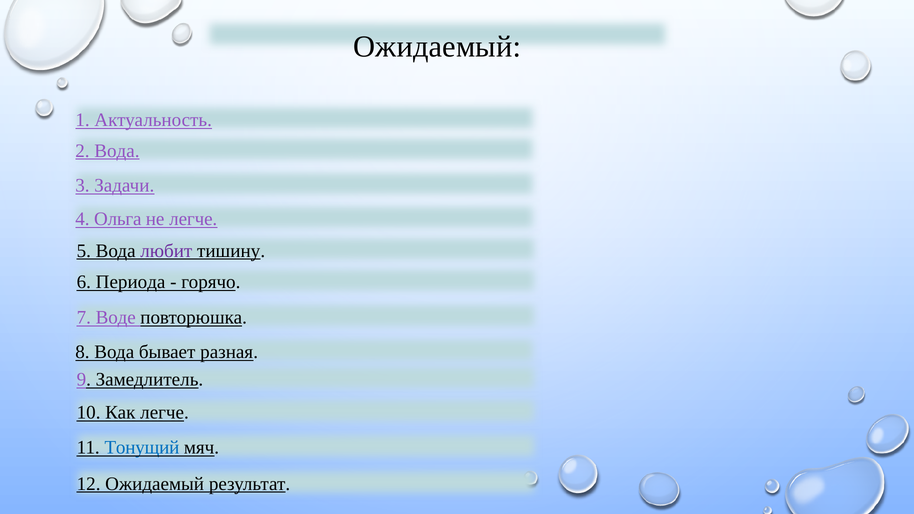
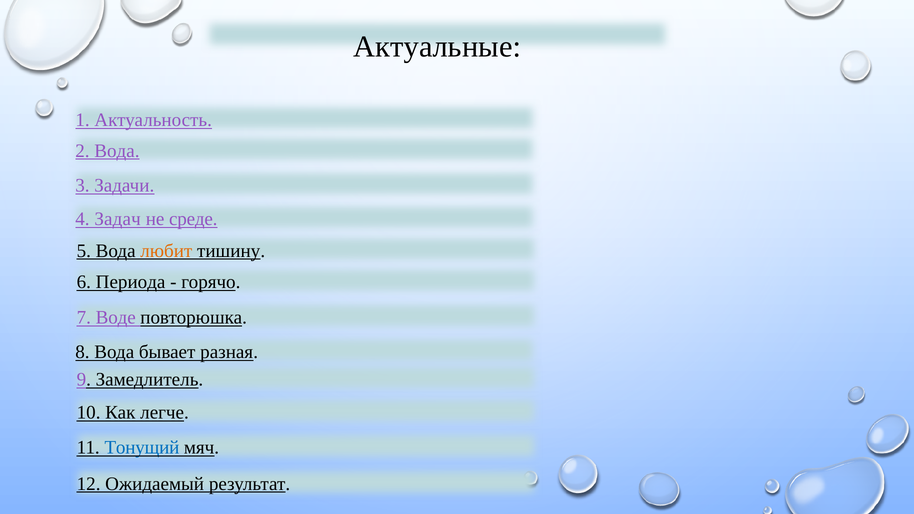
Ожидаемый: Ожидаемый -> Актуальные (437, 46)
Ольга: Ольга -> Задач (118, 219)
не легче: легче -> среде (193, 219)
любит colour: purple -> orange (166, 251)
